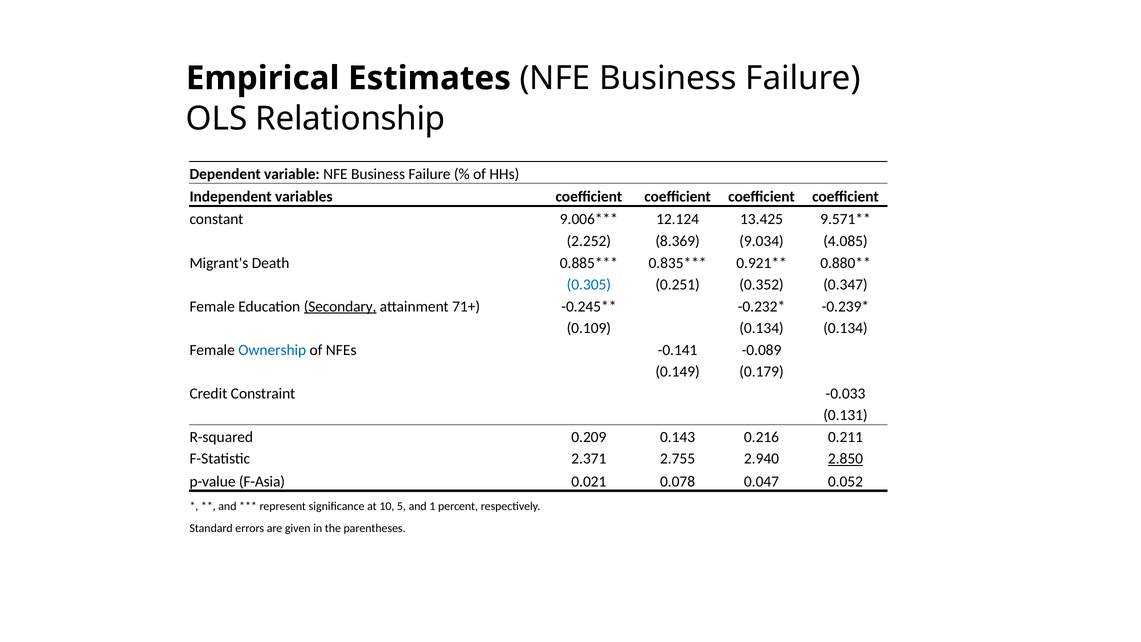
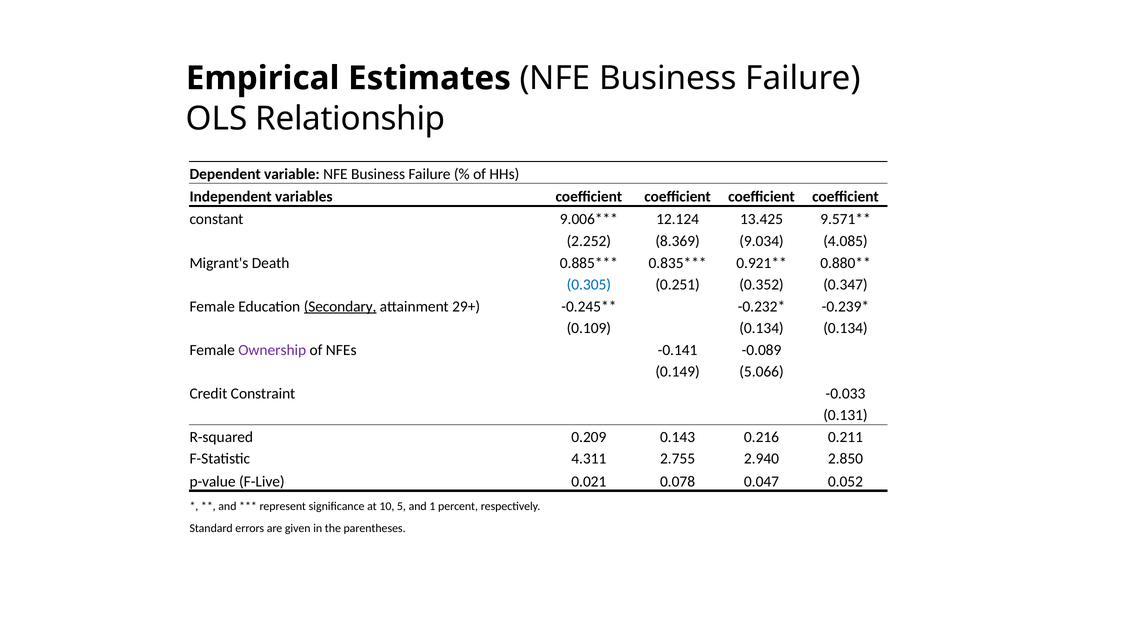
71+: 71+ -> 29+ (466, 306)
Ownership colour: blue -> purple (272, 350)
0.179: 0.179 -> 5.066 (762, 372)
2.371: 2.371 -> 4.311 (589, 459)
2.850 underline: present -> none (845, 459)
F-Asia: F-Asia -> F-Live (262, 481)
